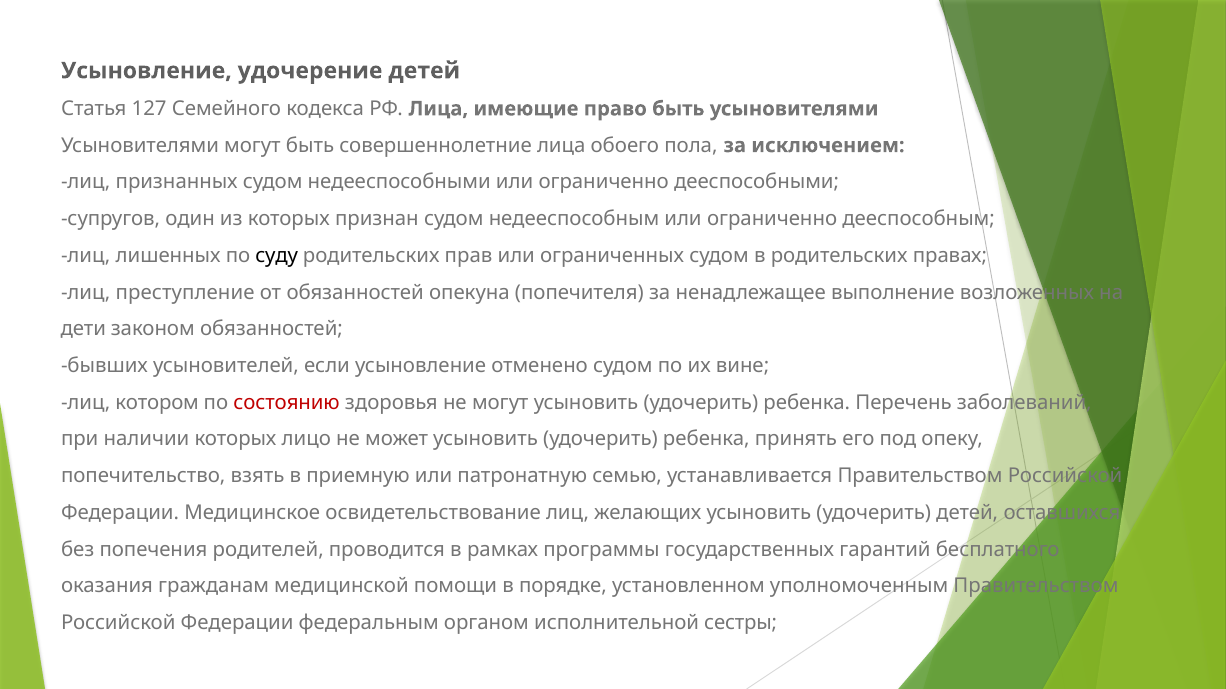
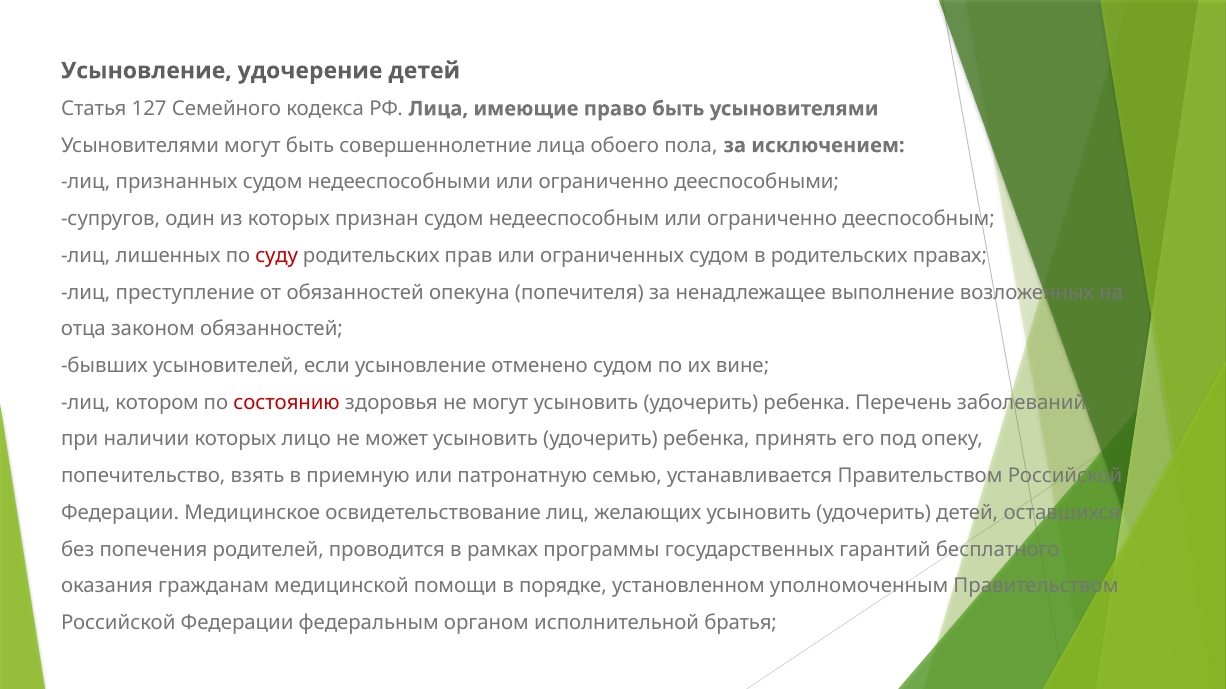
суду colour: black -> red (277, 256)
дети: дети -> отца (83, 329)
сестры: сестры -> братья (741, 623)
